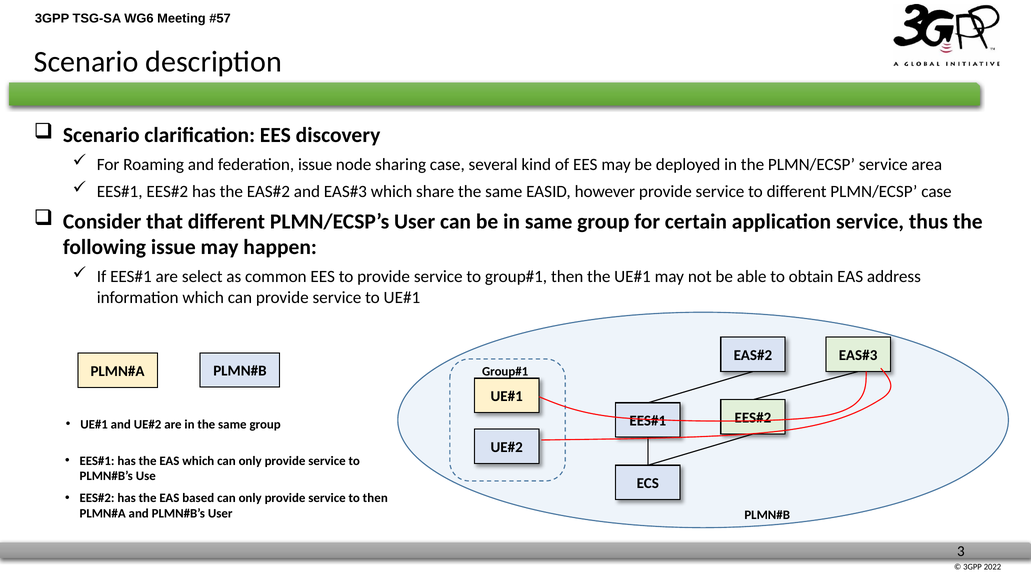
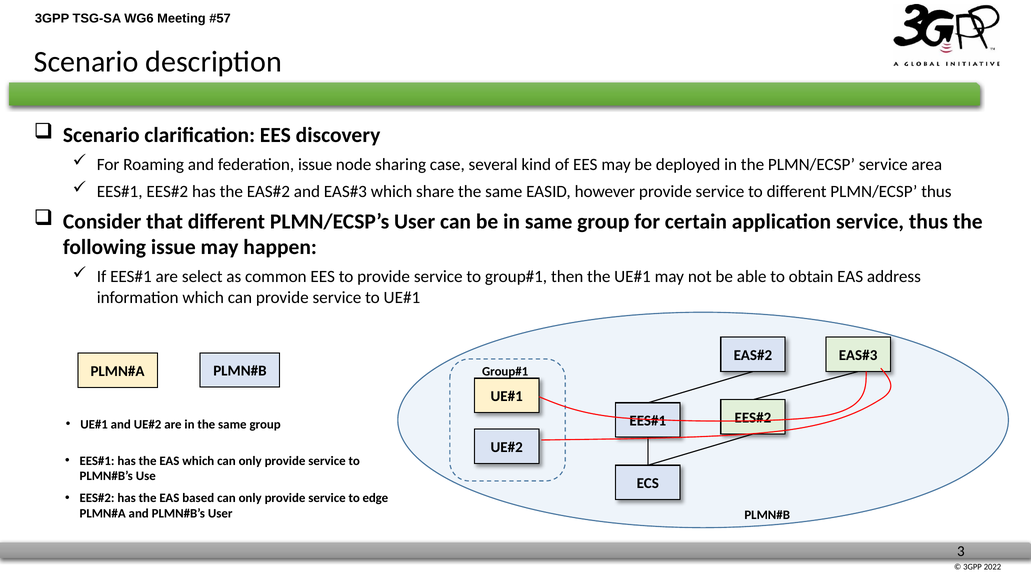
PLMN/ECSP case: case -> thus (936, 192)
to then: then -> edge (375, 498)
